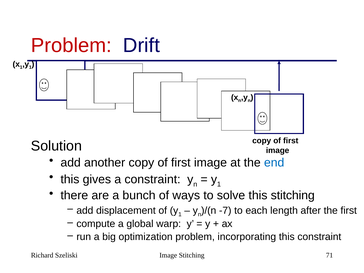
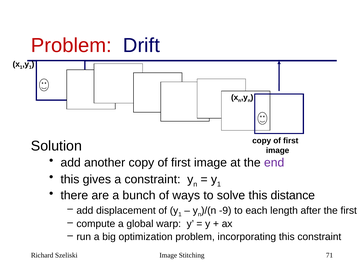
end colour: blue -> purple (274, 163)
this stitching: stitching -> distance (293, 195)
-7: -7 -> -9 (225, 211)
